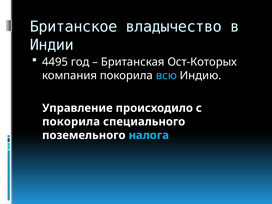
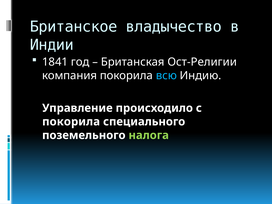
4495: 4495 -> 1841 (55, 62)
Ост-Которых: Ост-Которых -> Ост-Религии (202, 62)
налога colour: light blue -> light green (149, 135)
